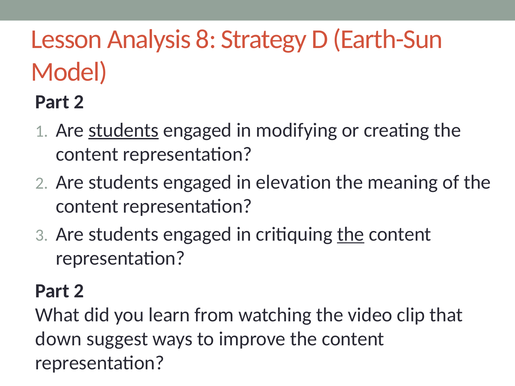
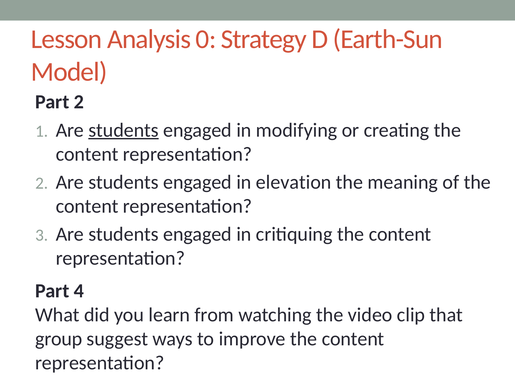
8: 8 -> 0 (206, 39)
the underline: present -> none (351, 234)
2: 2 -> 4 (79, 291)
down: down -> group (59, 339)
